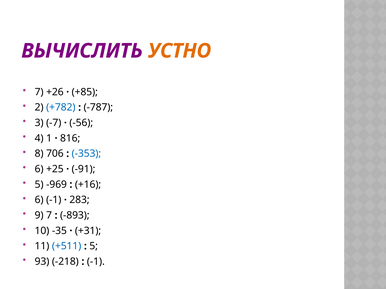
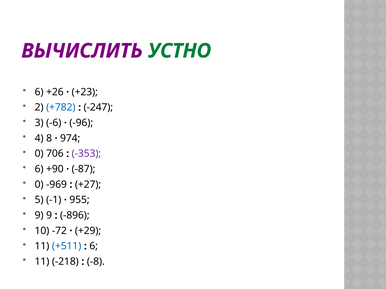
УСТНО colour: orange -> green (180, 51)
7: 7 -> 6 (39, 92)
+85: +85 -> +23 (85, 92)
-787: -787 -> -247 (98, 108)
-7: -7 -> -6 (54, 123)
-56: -56 -> -96 (81, 123)
1: 1 -> 8 (49, 138)
816: 816 -> 974 (70, 138)
8: 8 -> 0 (39, 154)
-353 colour: blue -> purple (86, 154)
+25: +25 -> +90 (55, 169)
-91: -91 -> -87 (84, 169)
5: 5 -> 0 (39, 185)
+16: +16 -> +27 (88, 185)
6: 6 -> 5 (39, 200)
283: 283 -> 955 (79, 200)
9 7: 7 -> 9 (49, 216)
-893: -893 -> -896 (75, 216)
-35: -35 -> -72 (59, 231)
+31: +31 -> +29 (88, 231)
5: 5 -> 6 (94, 247)
93: 93 -> 11 (42, 262)
-1: -1 -> -8 (96, 262)
